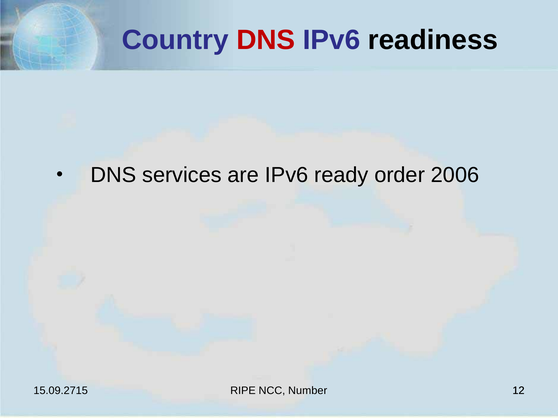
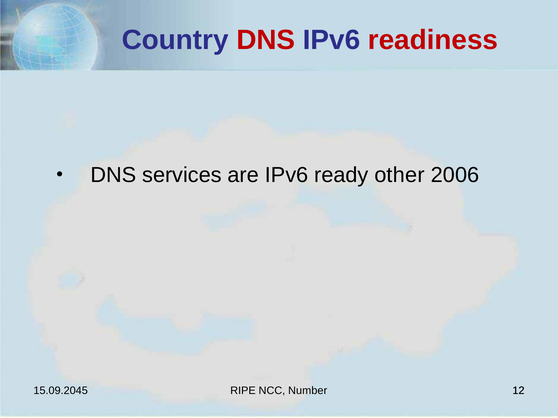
readiness colour: black -> red (433, 40)
order: order -> other (400, 175)
15.09.2715: 15.09.2715 -> 15.09.2045 (61, 391)
